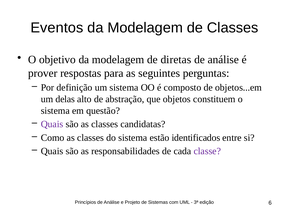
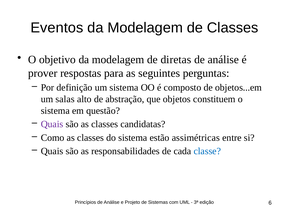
delas: delas -> salas (65, 99)
identificados: identificados -> assimétricas (196, 137)
classe colour: purple -> blue (207, 151)
